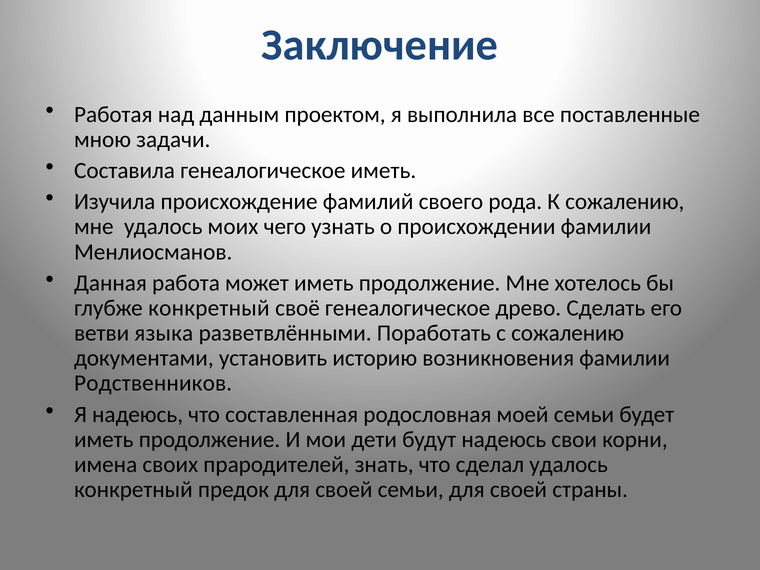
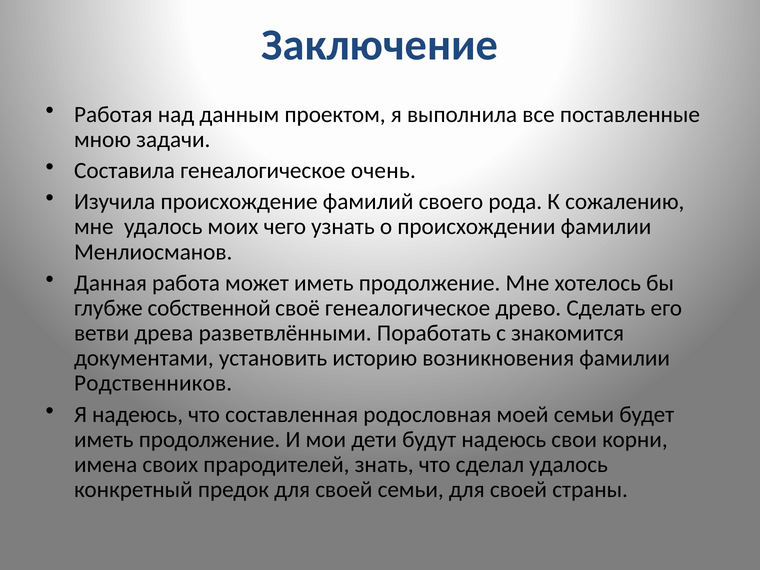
генеалогическое иметь: иметь -> очень (383, 171)
глубже конкретный: конкретный -> собственной (209, 308)
языка: языка -> древа (164, 333)
с сожалению: сожалению -> знакомится (568, 333)
